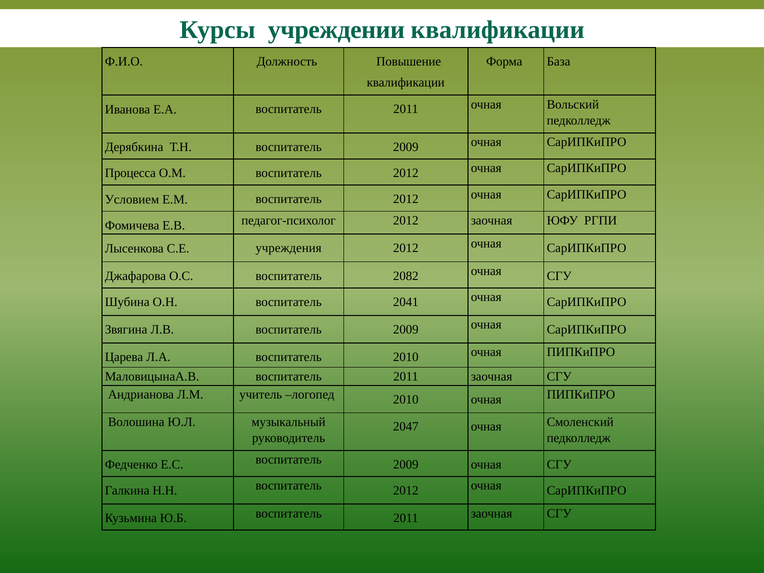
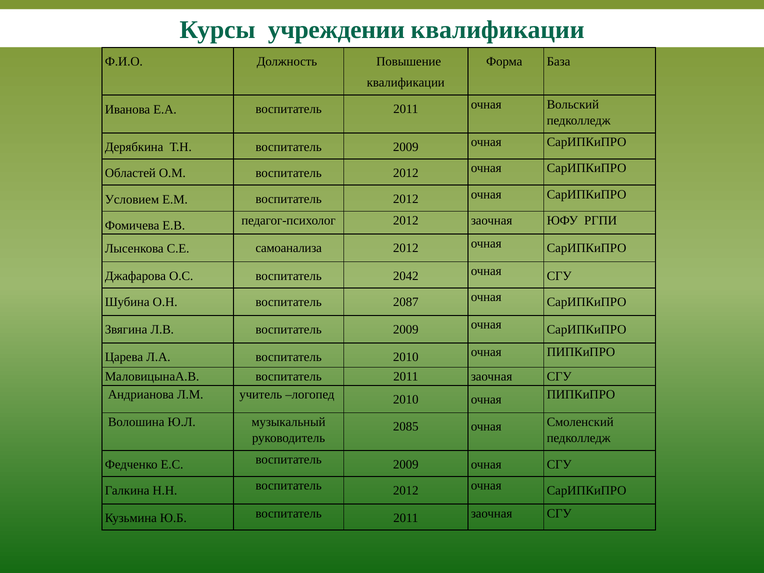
Процесса: Процесса -> Областей (130, 173)
учреждения: учреждения -> самоанализа (289, 248)
2082: 2082 -> 2042 (406, 276)
2041: 2041 -> 2087 (406, 302)
2047: 2047 -> 2085 (406, 427)
